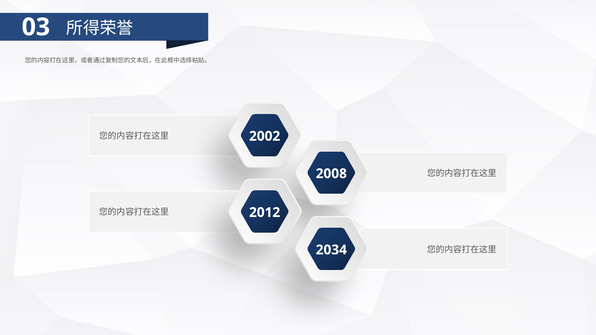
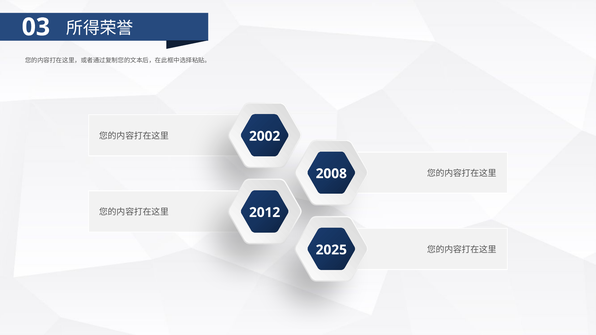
2034: 2034 -> 2025 (331, 250)
